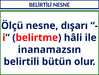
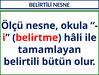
dışarı: dışarı -> okula (74, 25)
inanamazsın: inanamazsın -> tamamlayan (49, 49)
